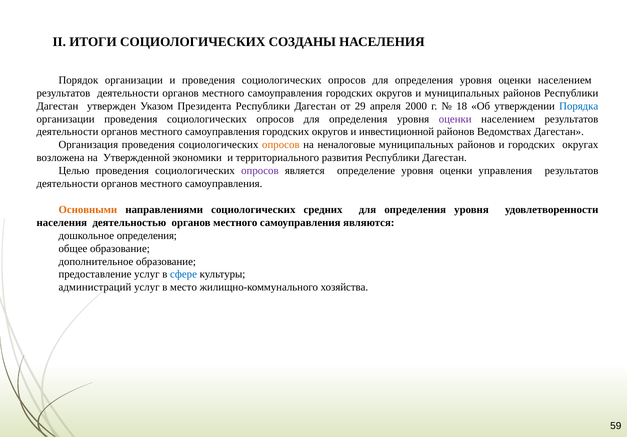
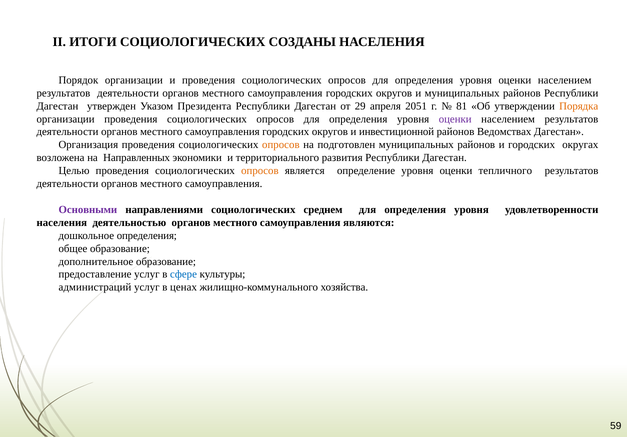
2000: 2000 -> 2051 (416, 106)
18: 18 -> 81 (462, 106)
Порядка colour: blue -> orange (579, 106)
неналоговые: неналоговые -> подготовлен (346, 145)
Утвержденной: Утвержденной -> Направленных (137, 158)
опросов colour: purple -> orange (260, 171)
управления: управления -> тепличного (505, 171)
Основными colour: orange -> purple (88, 210)
средних: средних -> среднем (323, 210)
место: место -> ценах (184, 287)
